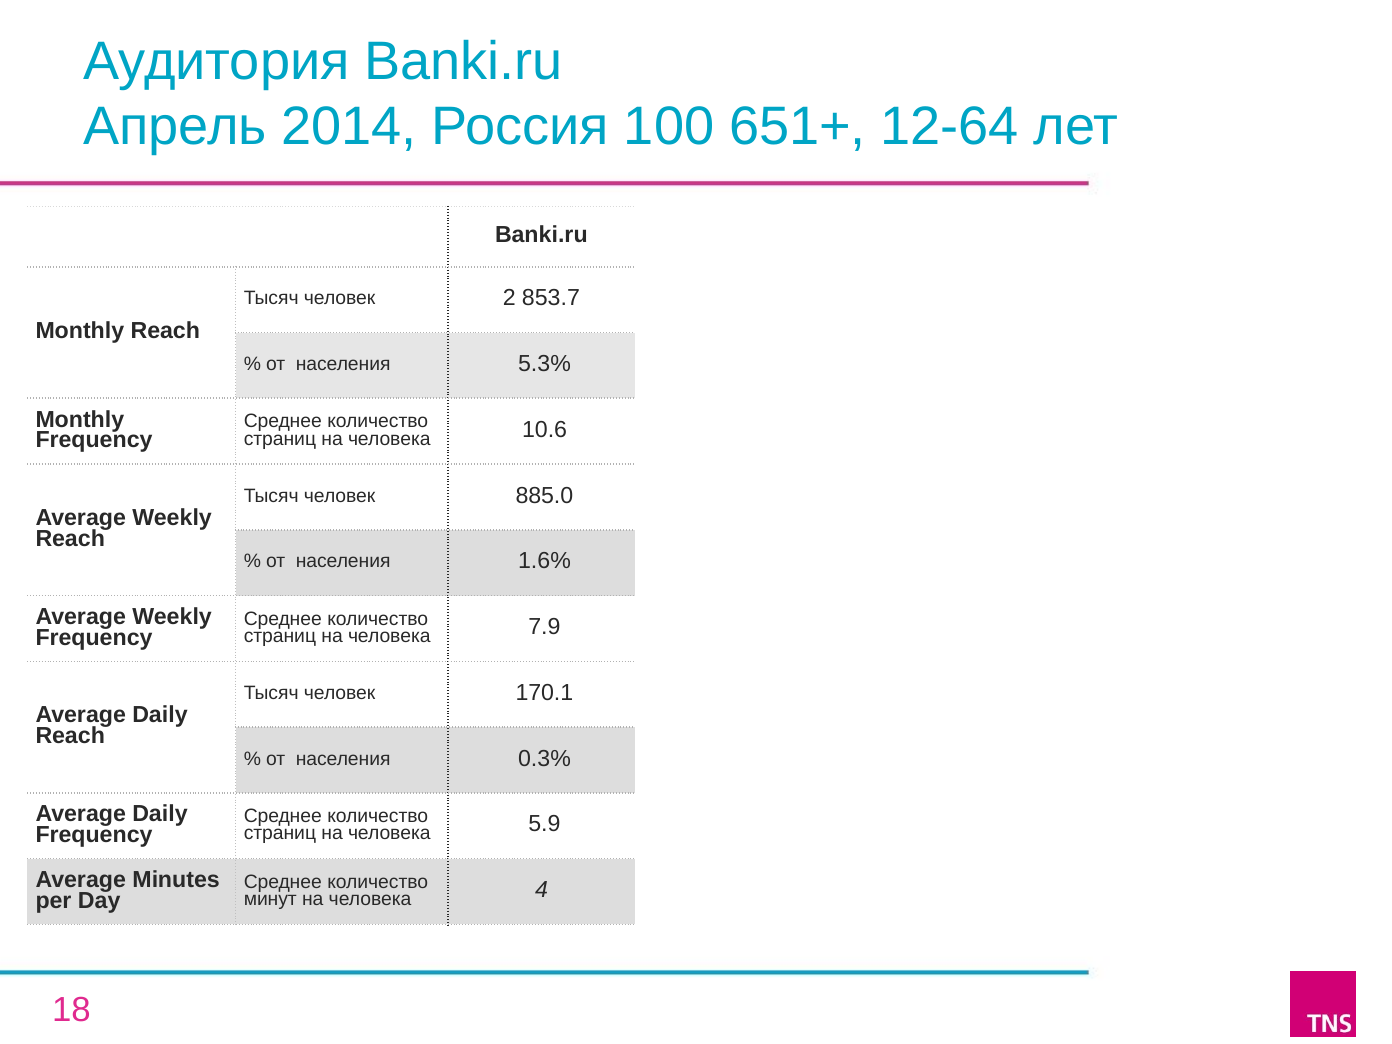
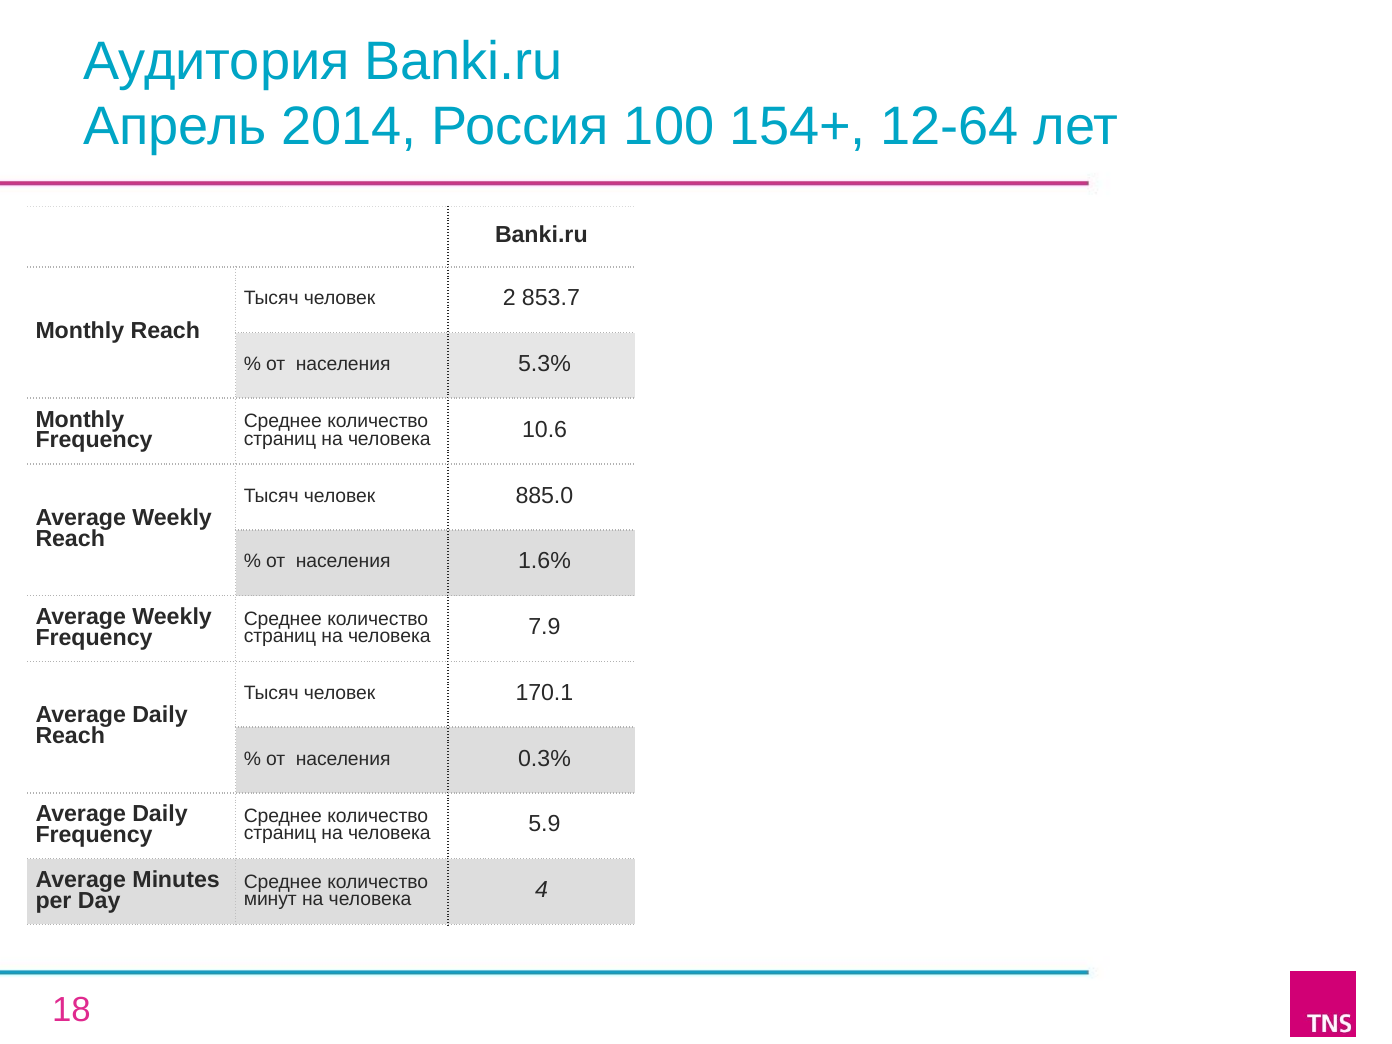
651+: 651+ -> 154+ (798, 127)
